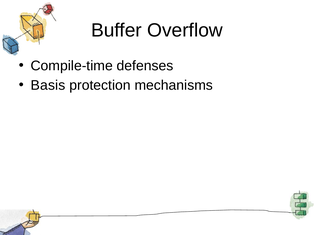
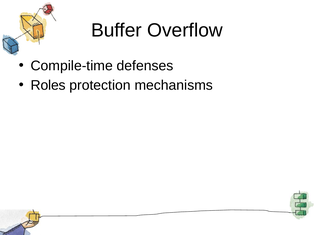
Basis: Basis -> Roles (48, 85)
